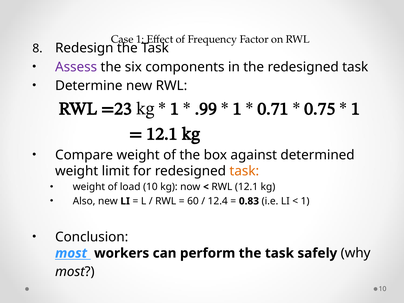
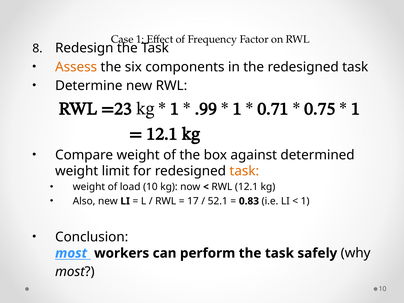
Assess colour: purple -> orange (76, 67)
60: 60 -> 17 (193, 201)
12.4: 12.4 -> 52.1 (218, 201)
